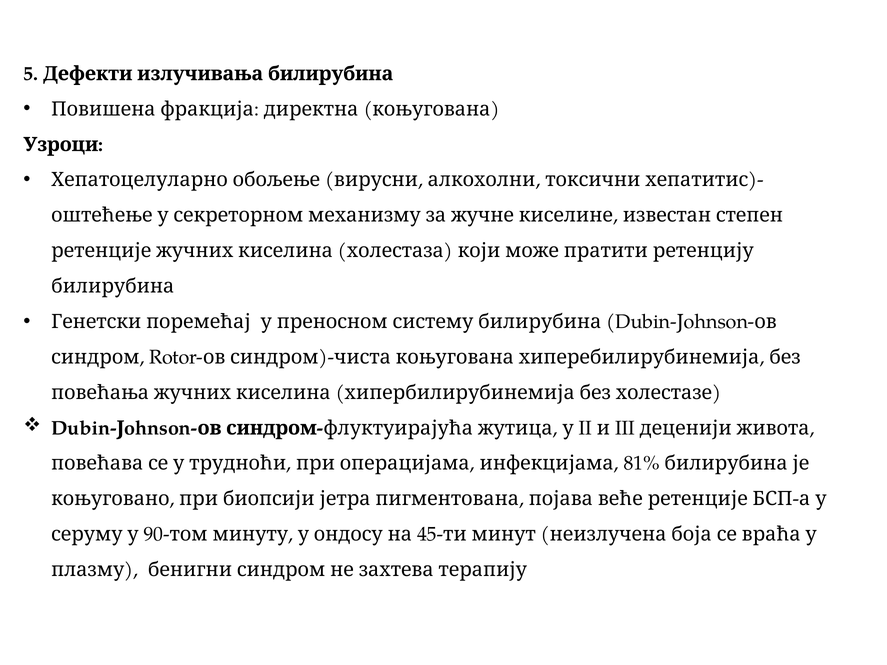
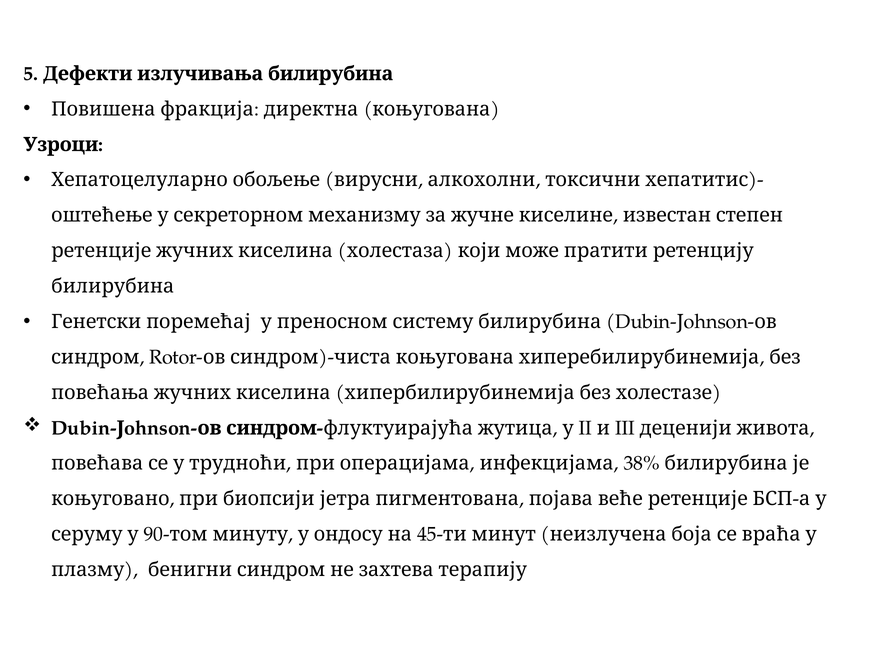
81%: 81% -> 38% (642, 464)
